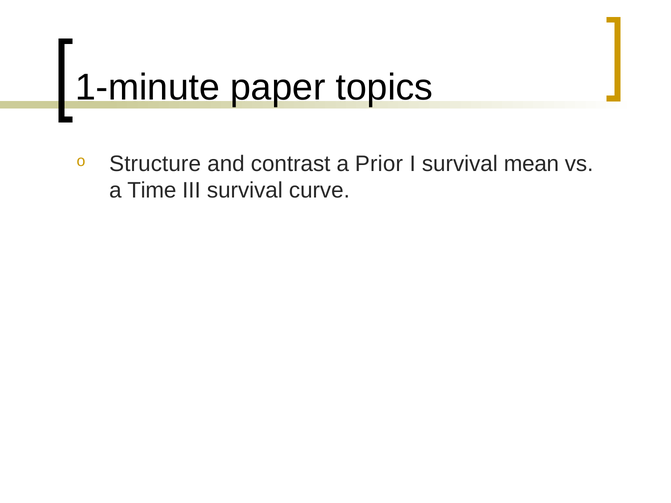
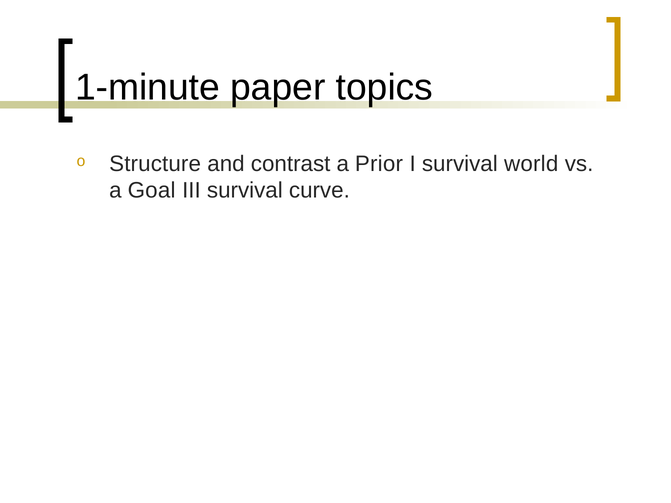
mean: mean -> world (531, 164)
Time: Time -> Goal (152, 191)
